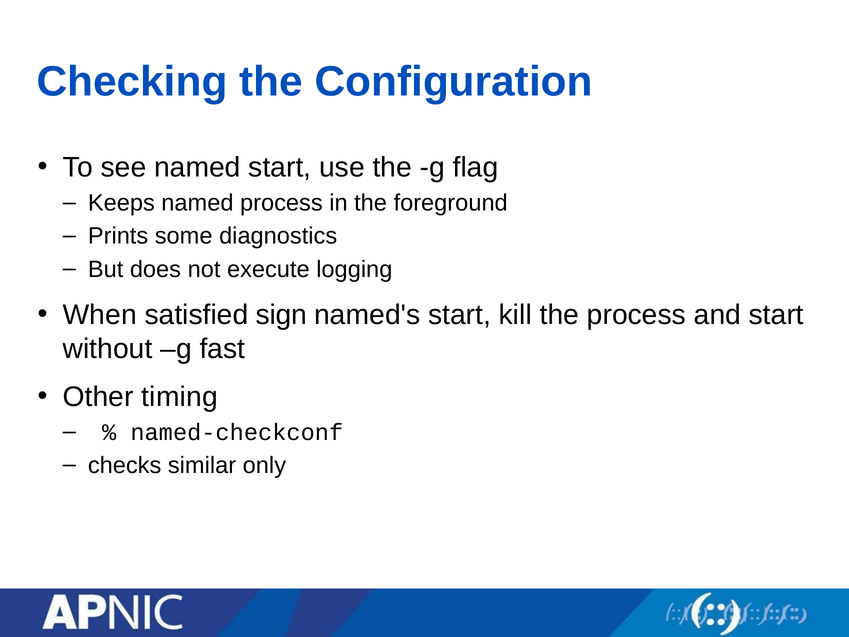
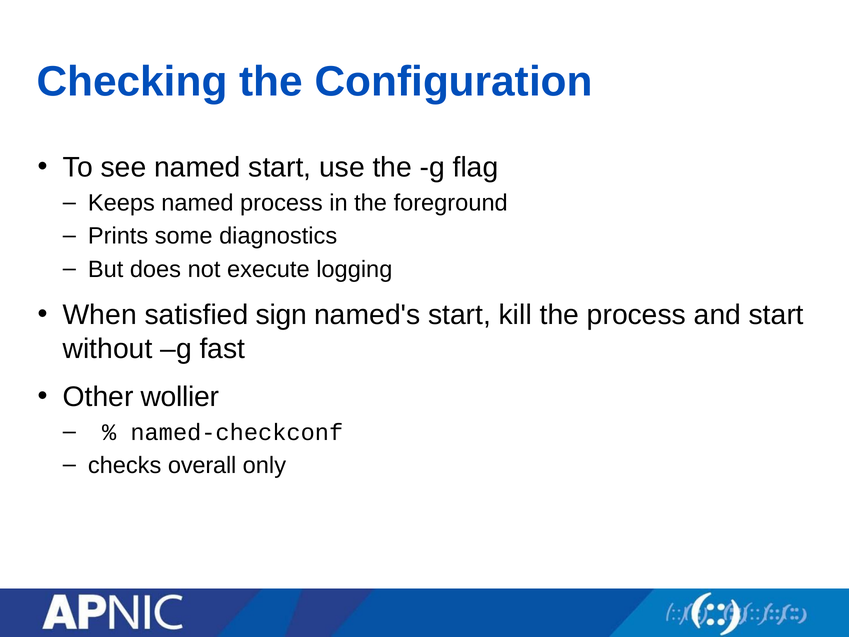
timing: timing -> wollier (180, 397)
similar: similar -> overall (202, 465)
